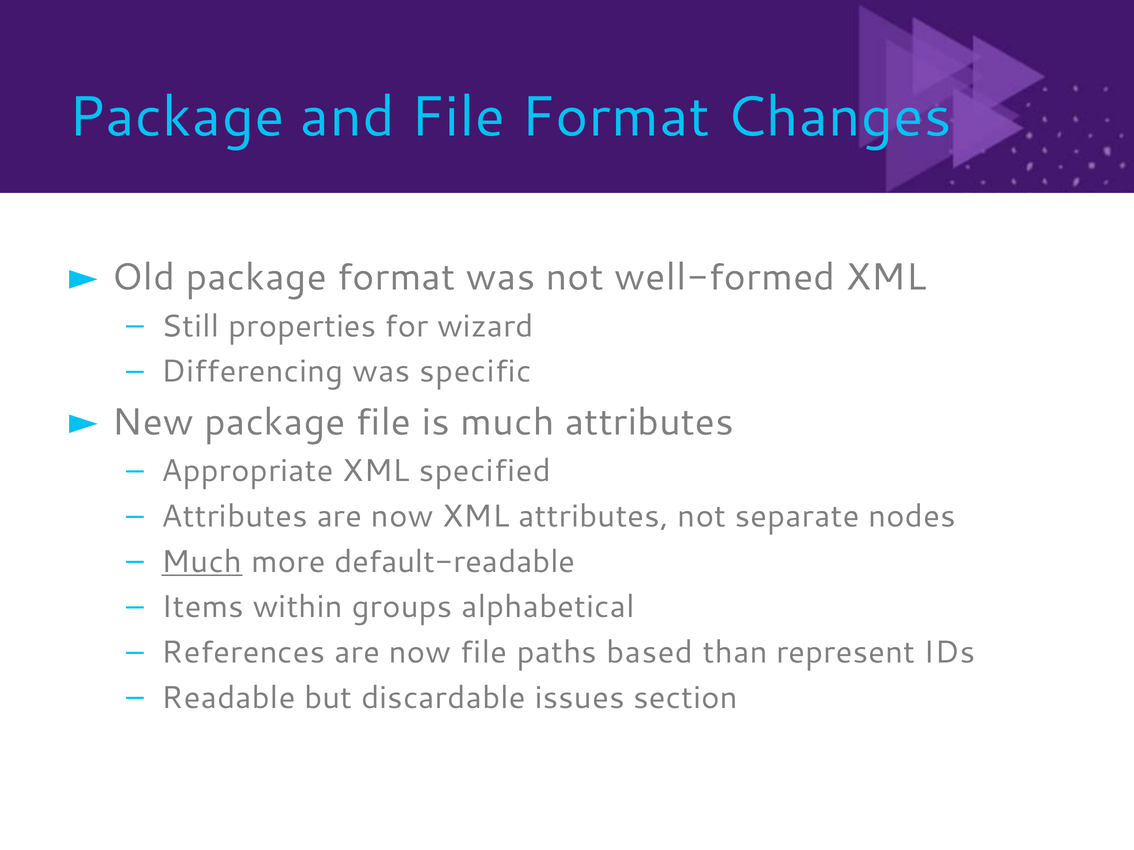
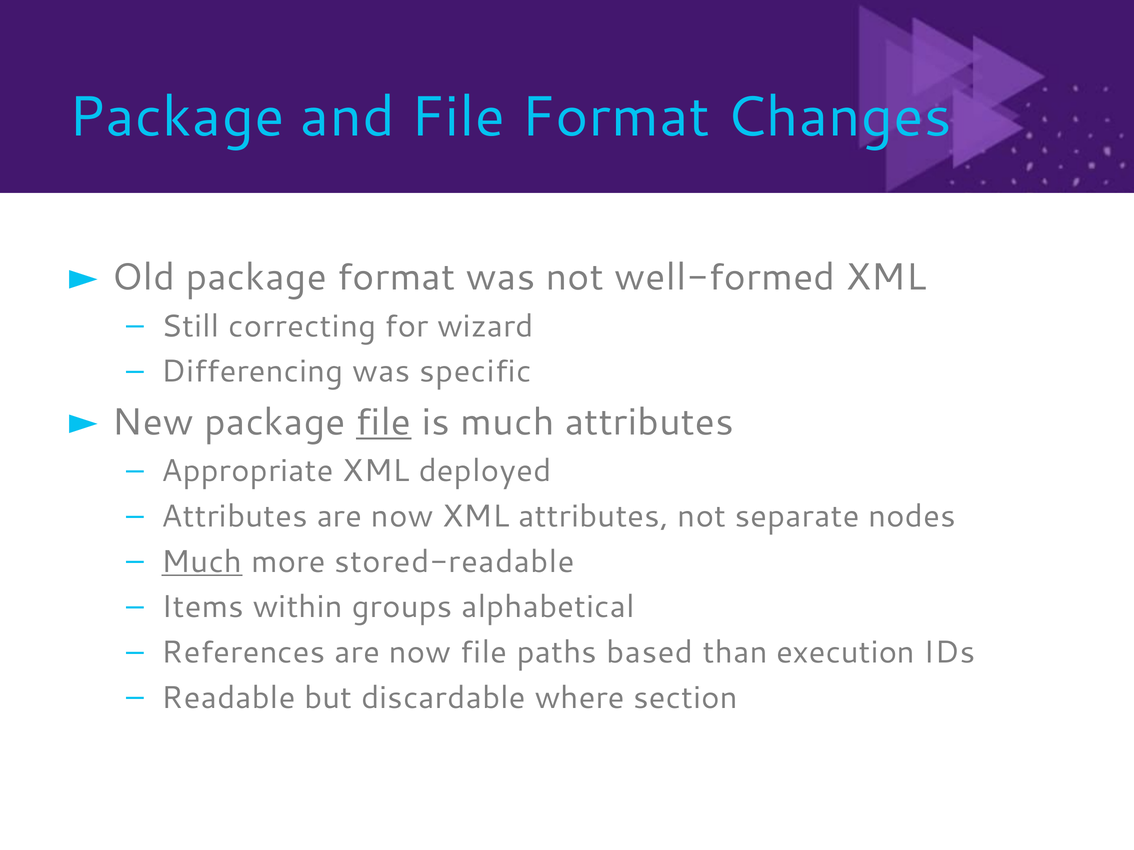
properties: properties -> correcting (302, 326)
file underline: none -> present (384, 423)
specified: specified -> deployed (485, 471)
default-readable: default-readable -> stored-readable (454, 562)
represent: represent -> execution (846, 653)
issues: issues -> where (580, 698)
